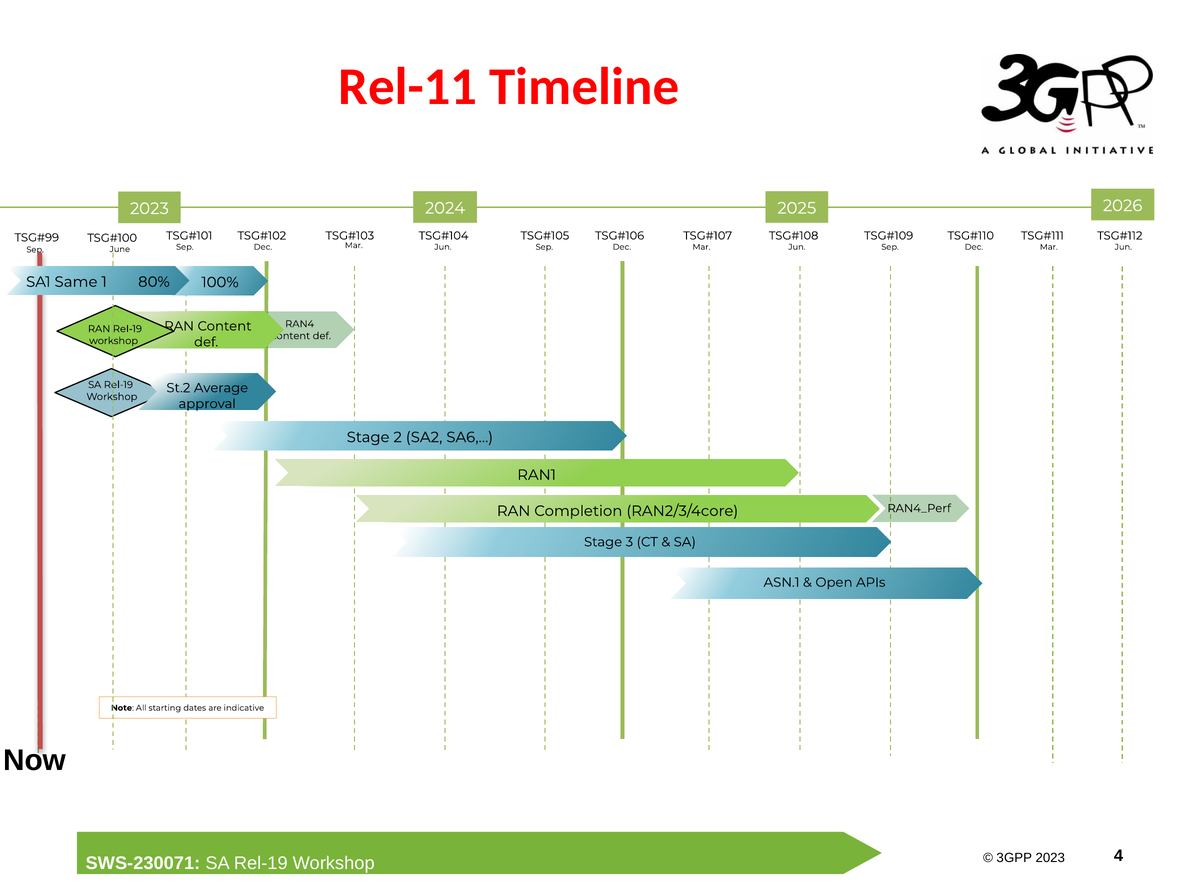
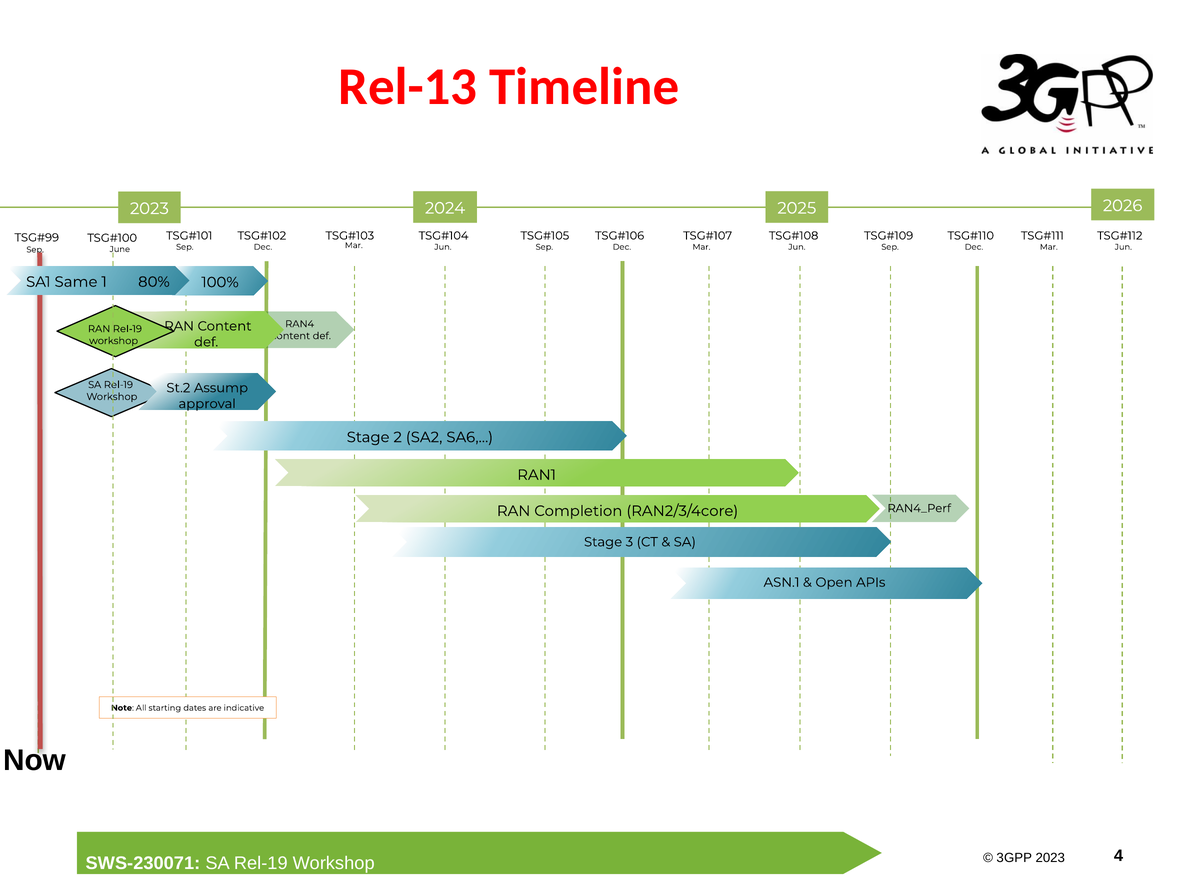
Rel-11: Rel-11 -> Rel-13 (408, 87)
Average: Average -> Assump (221, 388)
